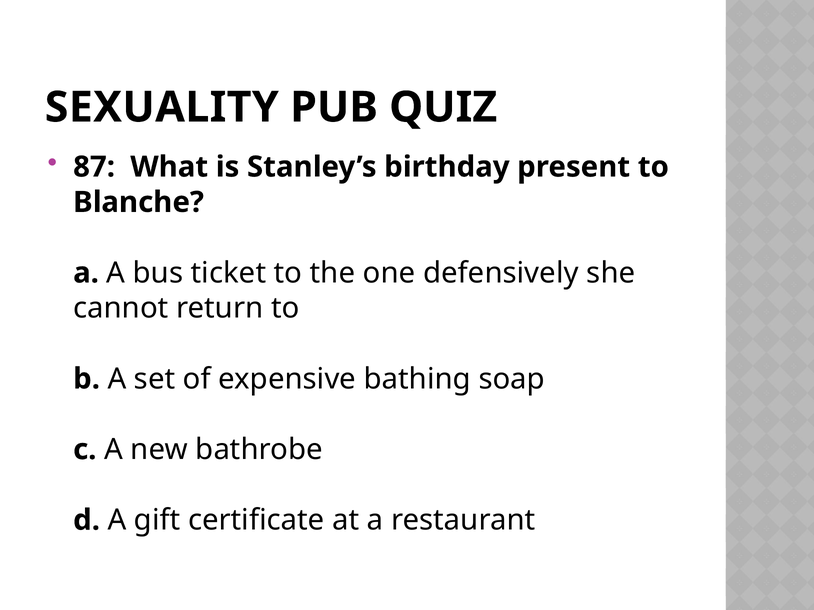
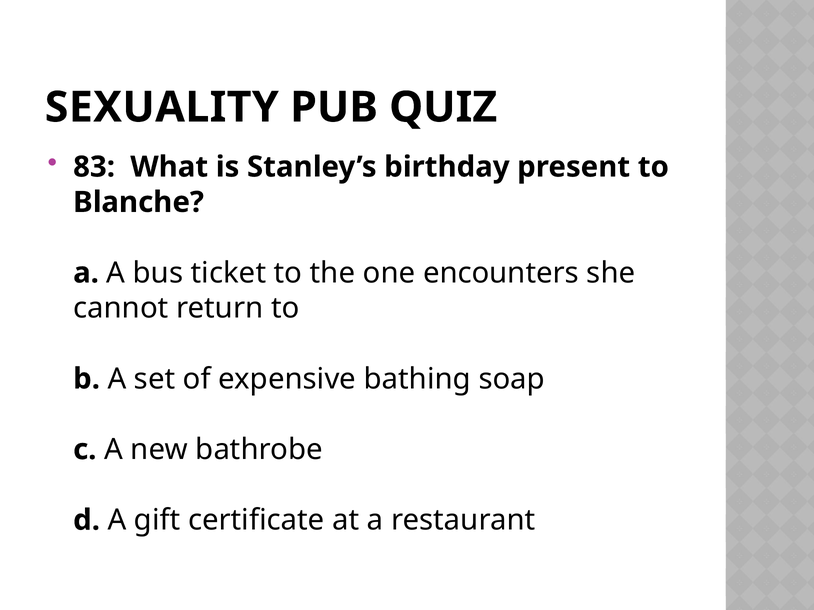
87: 87 -> 83 (94, 167)
defensively: defensively -> encounters (501, 273)
